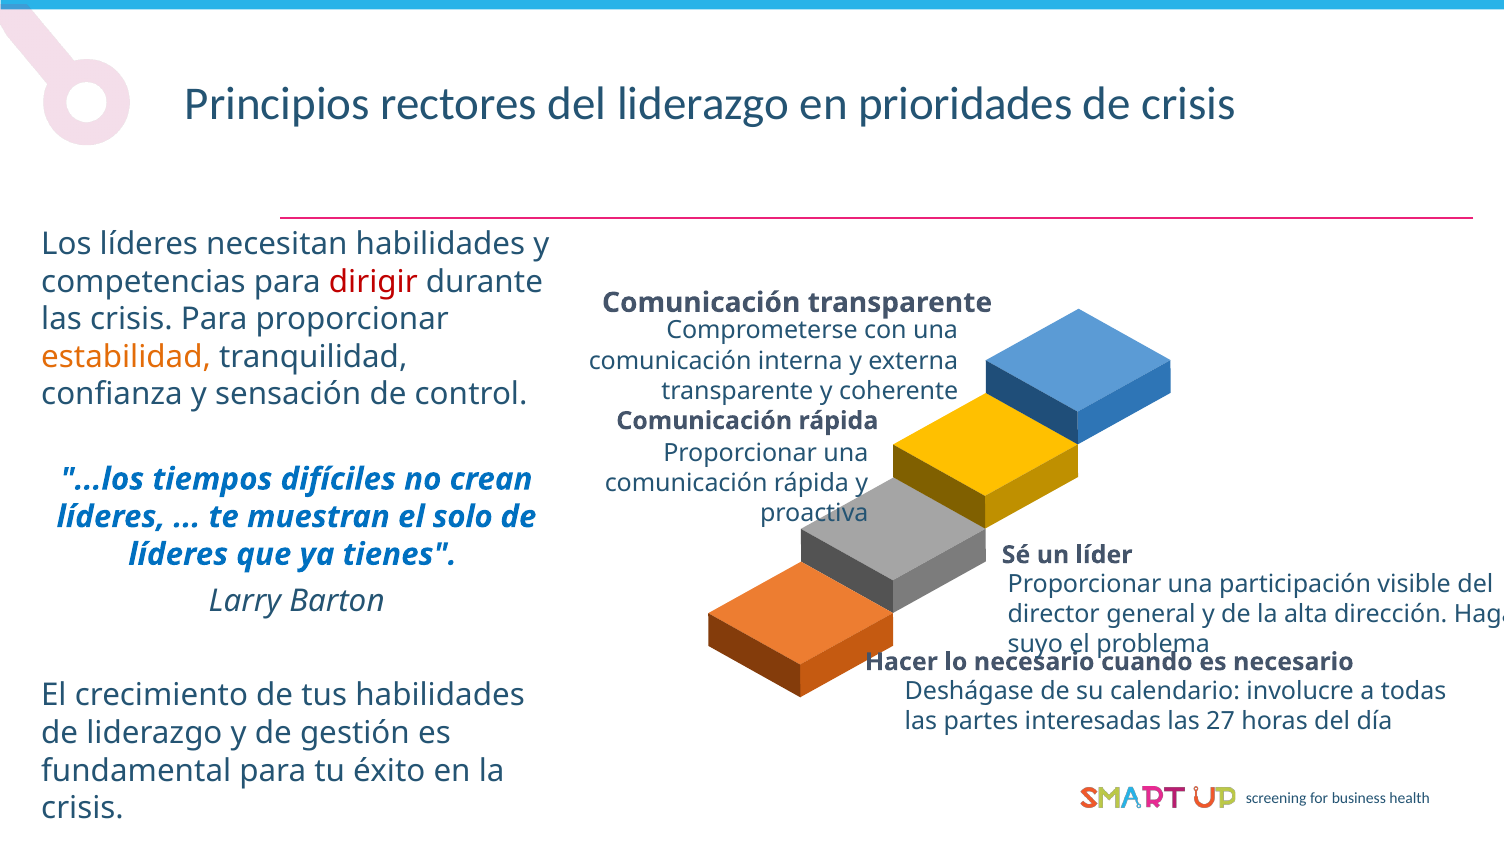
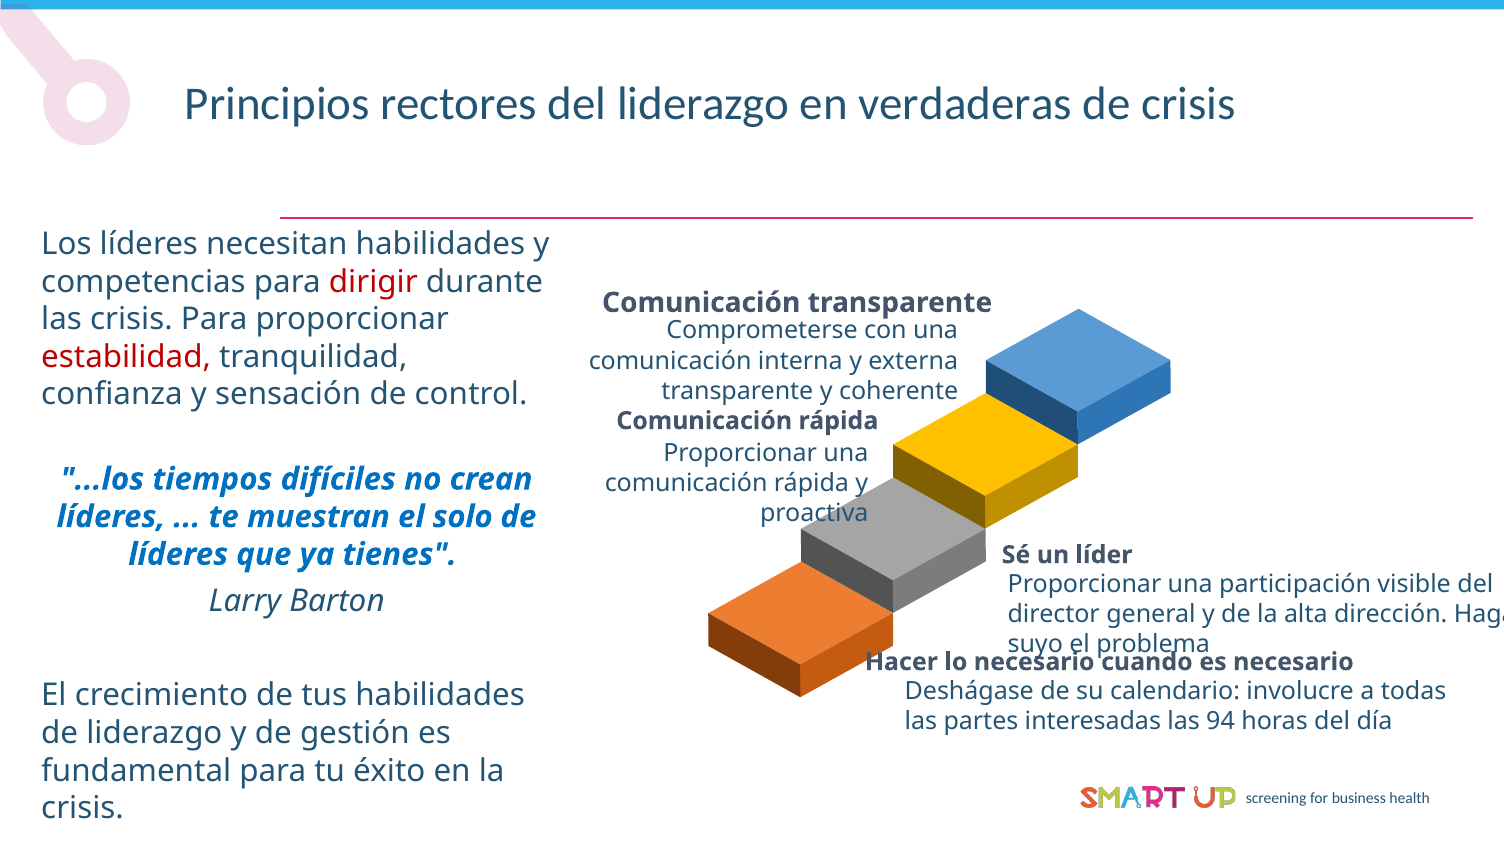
prioridades: prioridades -> verdaderas (965, 104)
estabilidad colour: orange -> red (126, 357)
27: 27 -> 94 (1221, 722)
